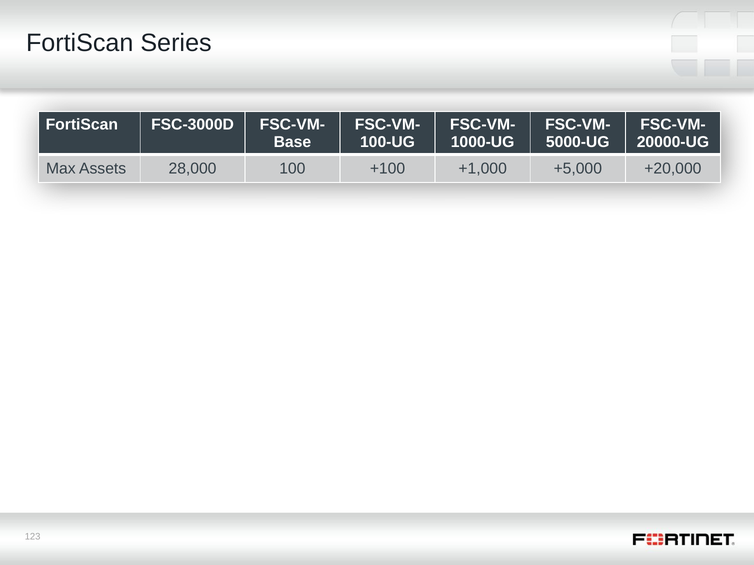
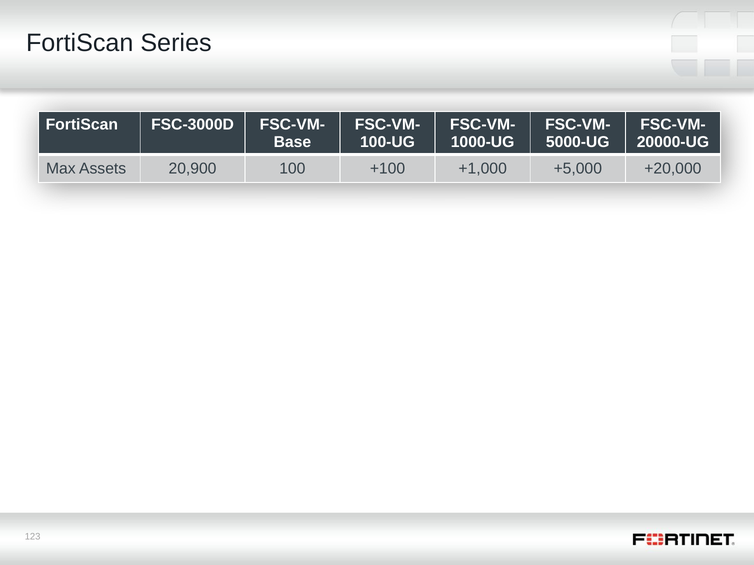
28,000: 28,000 -> 20,900 (193, 169)
